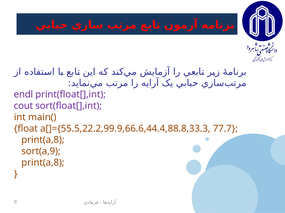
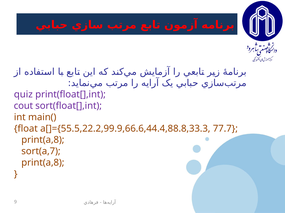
endl: endl -> quiz (23, 95)
sort(a,9: sort(a,9 -> sort(a,7 (41, 152)
